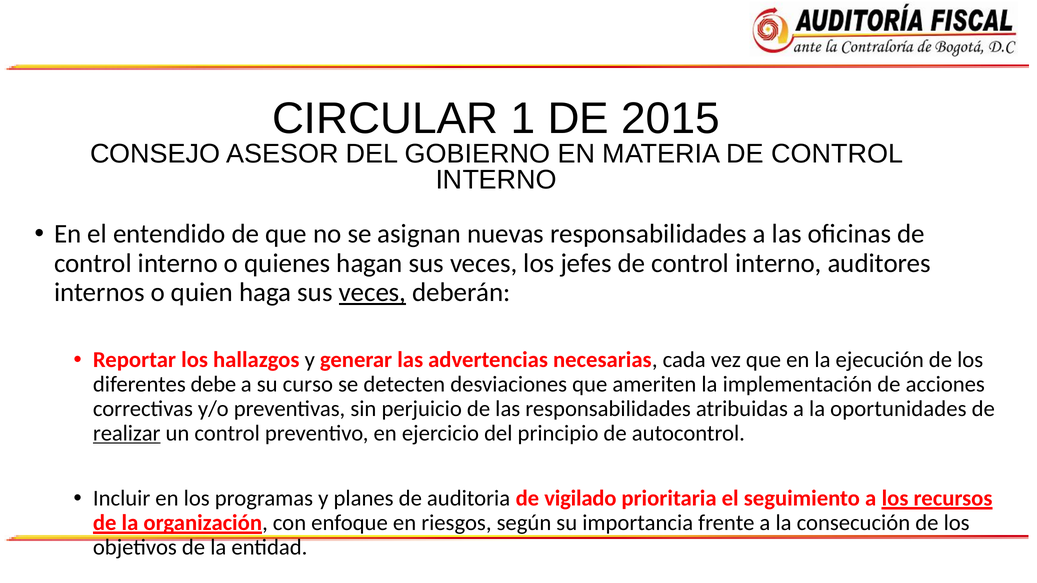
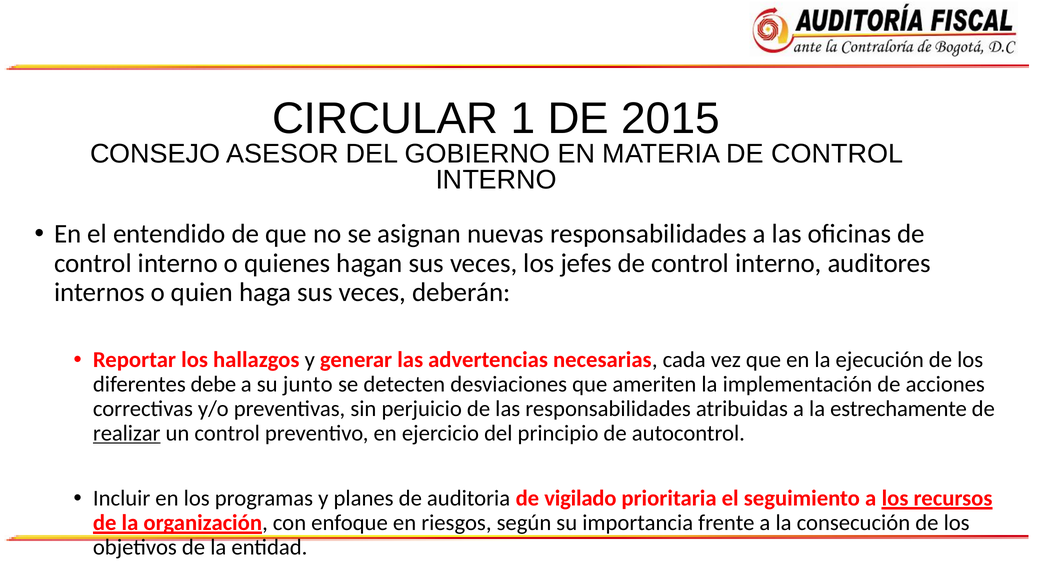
veces underline: present -> none (372, 293)
curso: curso -> junto (308, 385)
oportunidades: oportunidades -> estrechamente (899, 409)
